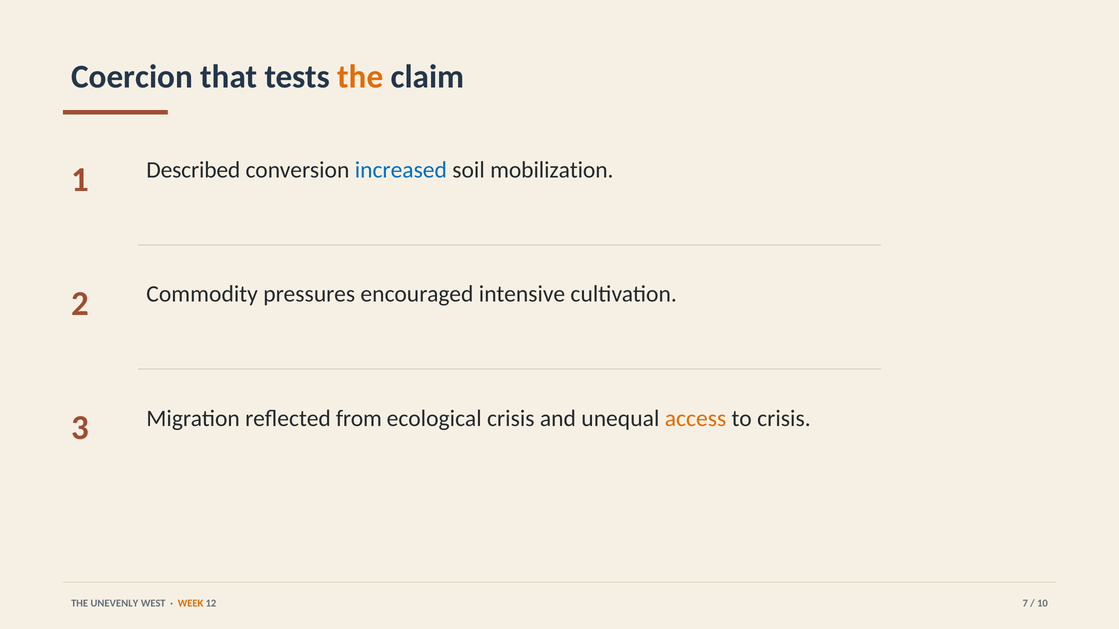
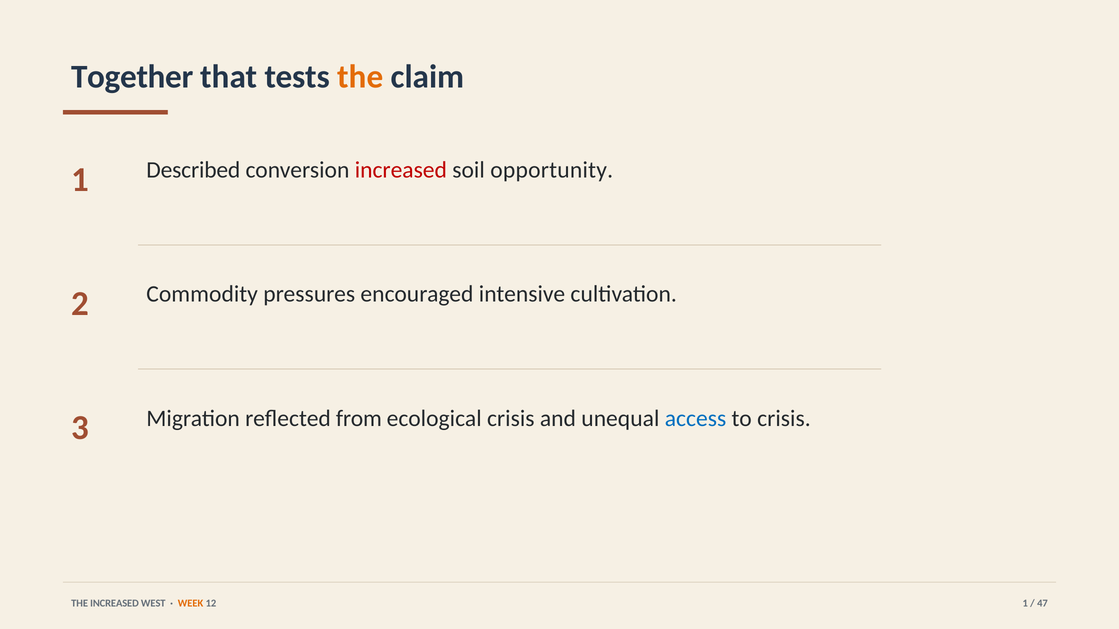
Coercion: Coercion -> Together (132, 77)
increased colour: blue -> red (401, 170)
mobilization: mobilization -> opportunity (552, 170)
access colour: orange -> blue (696, 419)
THE UNEVENLY: UNEVENLY -> INCREASED (114, 604)
12 7: 7 -> 1 (1025, 604)
10: 10 -> 47 (1042, 604)
